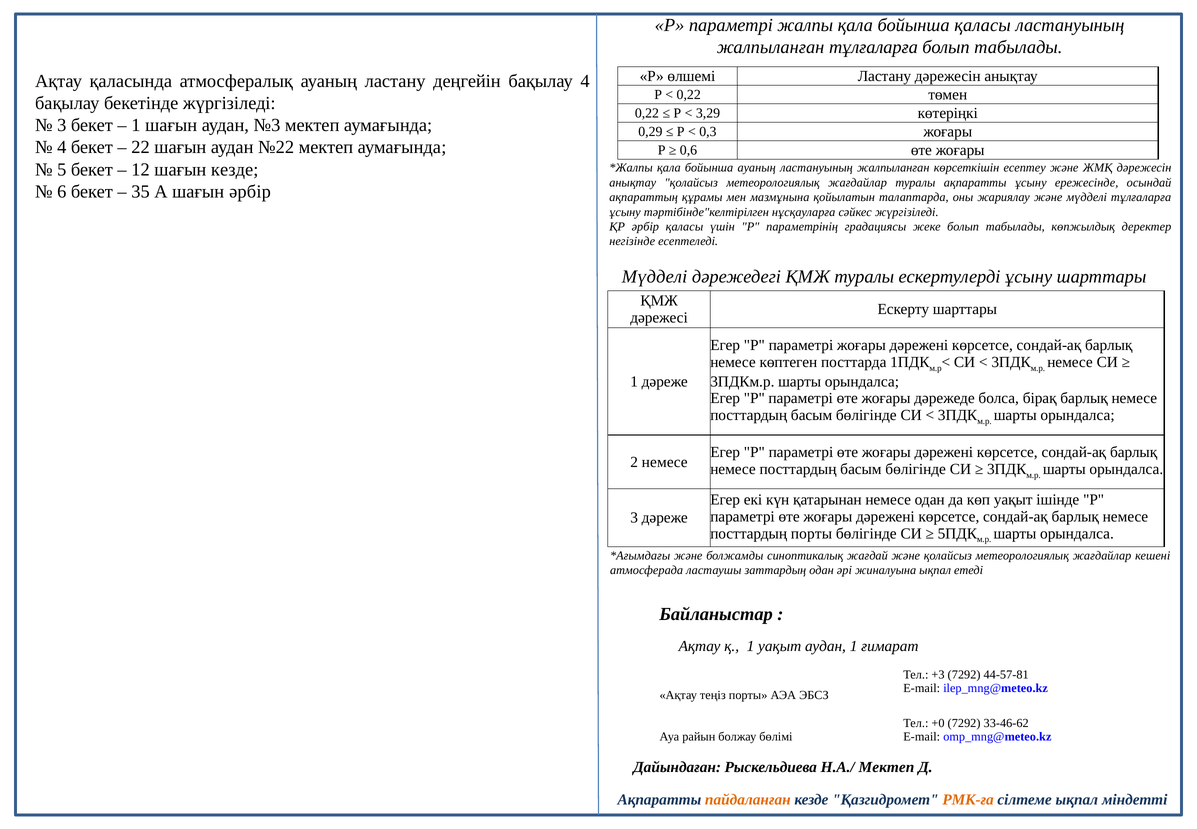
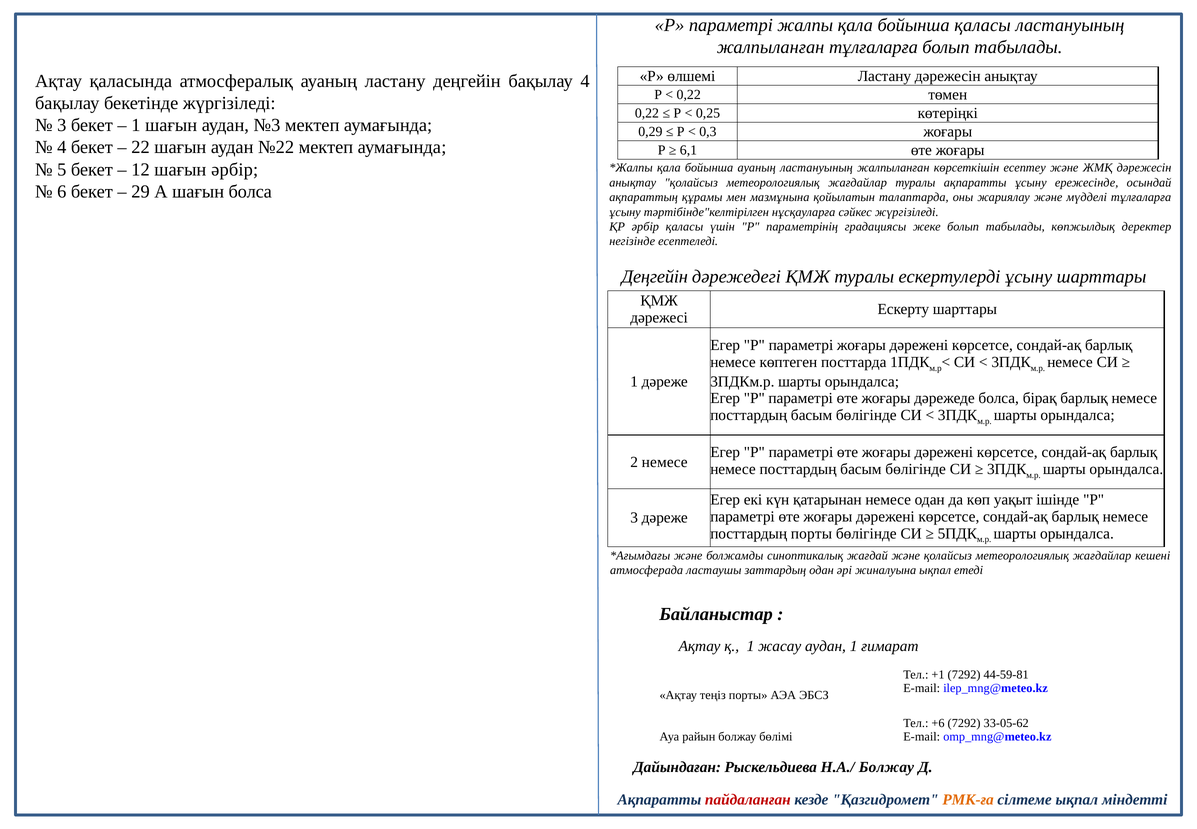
3,29: 3,29 -> 0,25 (708, 113)
0,6: 0,6 -> 6,1 (688, 150)
шағын кезде: кезде -> әрбір (235, 169)
35: 35 -> 29 (141, 192)
шағын әрбір: әрбір -> болса (250, 192)
Мүдделі: Мүдделі -> Деңгейін (655, 277)
1 уақыт: уақыт -> жасау (780, 646)
+3: +3 -> +1 (938, 674)
44-57-81: 44-57-81 -> 44-59-81 (1006, 674)
+0: +0 -> +6 (938, 723)
33-46-62: 33-46-62 -> 33-05-62 (1006, 723)
Н.А./ Мектеп: Мектеп -> Болжау (886, 767)
пайдаланған colour: orange -> red (748, 799)
